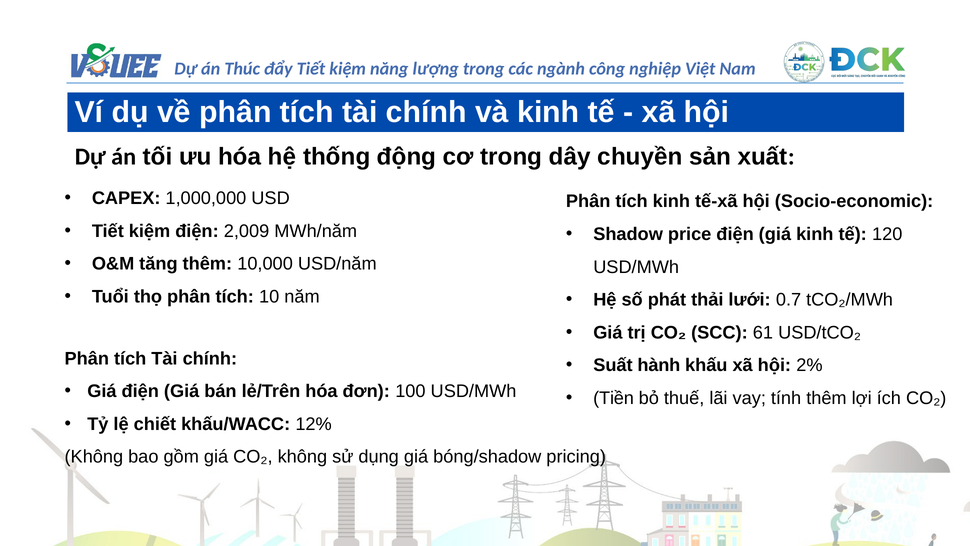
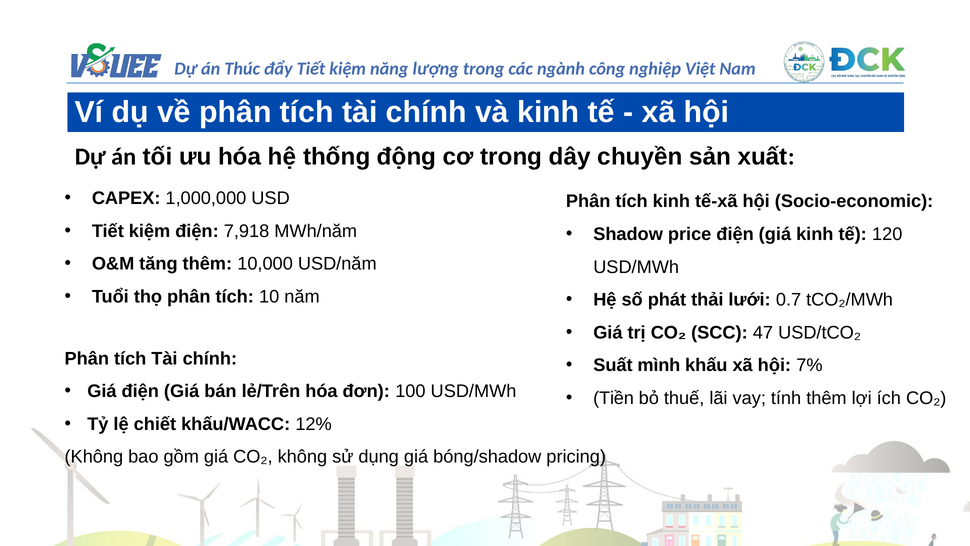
2,009: 2,009 -> 7,918 (247, 231)
61: 61 -> 47 (763, 332)
hành: hành -> mình (659, 365)
2%: 2% -> 7% (809, 365)
